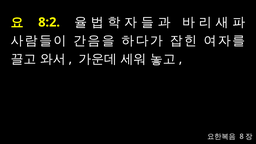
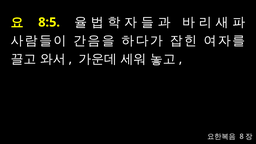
8:2: 8:2 -> 8:5 (49, 22)
